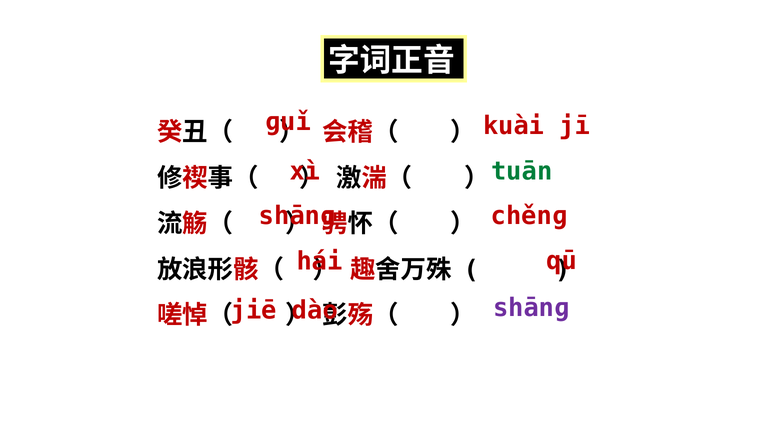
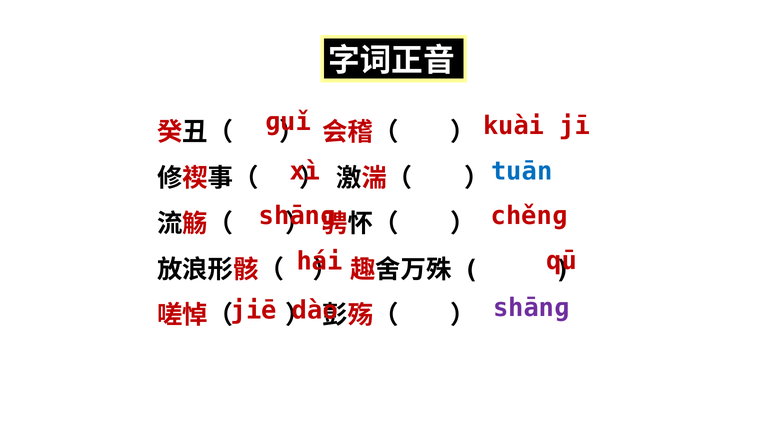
tuān colour: green -> blue (522, 171)
